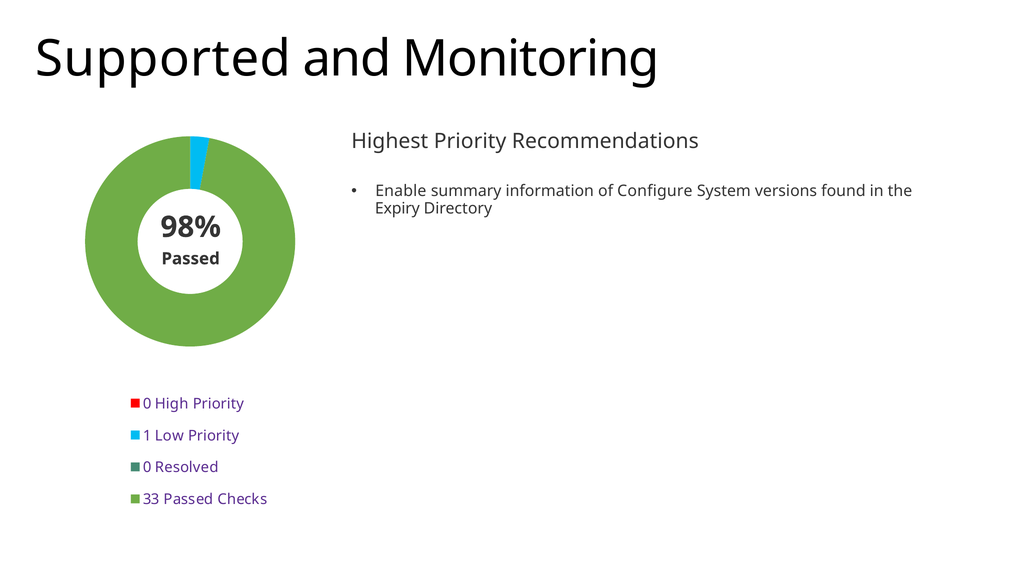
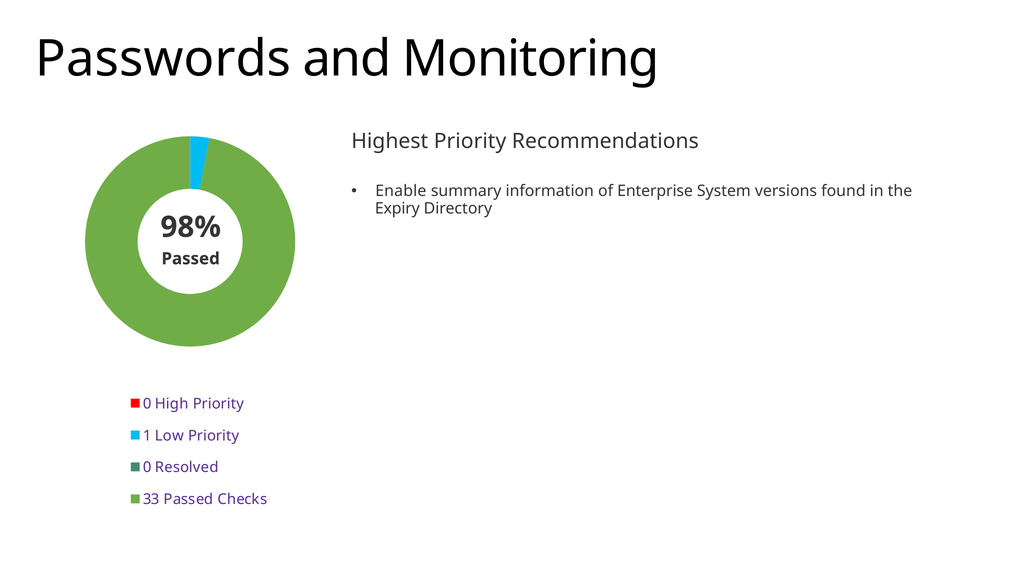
Supported: Supported -> Passwords (163, 59)
Configure: Configure -> Enterprise (655, 191)
